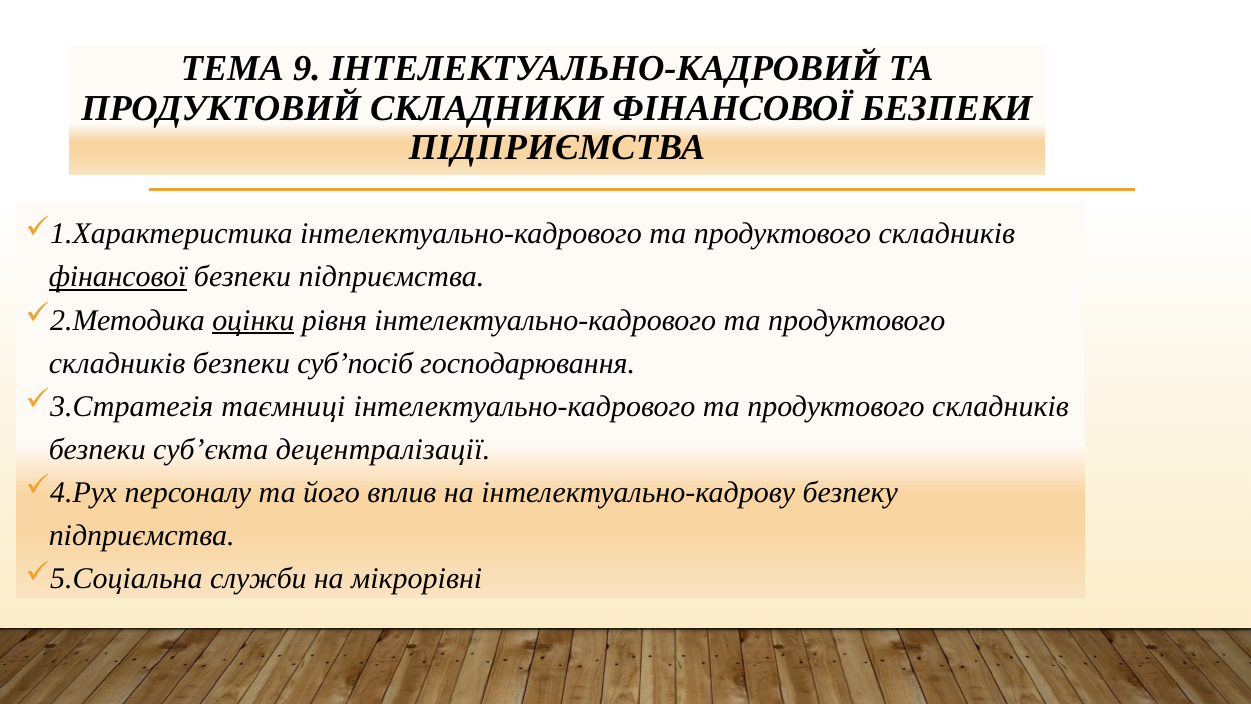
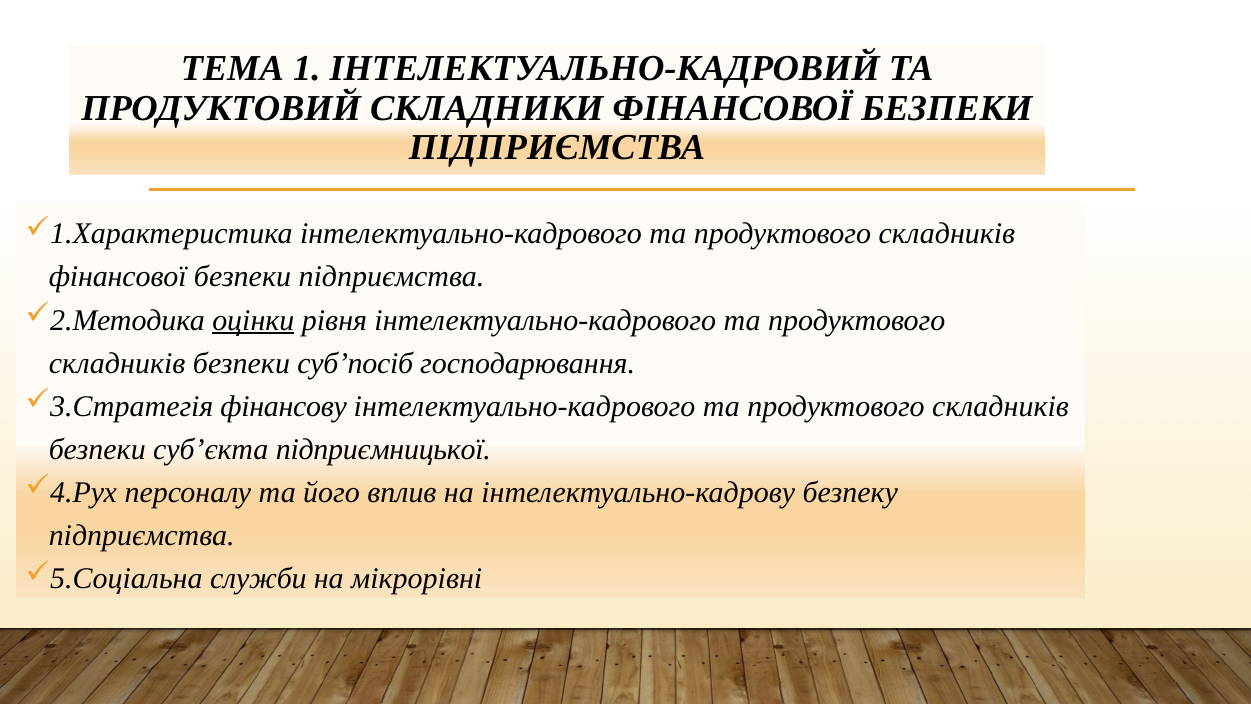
9: 9 -> 1 (307, 69)
фінансової underline: present -> none (118, 277)
таємниці: таємниці -> фінансову (284, 406)
децентралізації: децентралізації -> підприємницької (383, 449)
